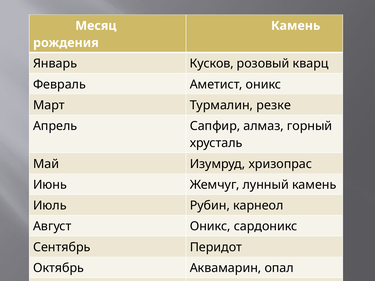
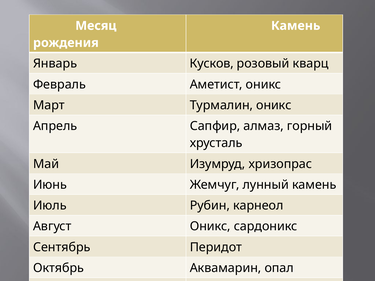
Турмалин резке: резке -> оникс (274, 105)
